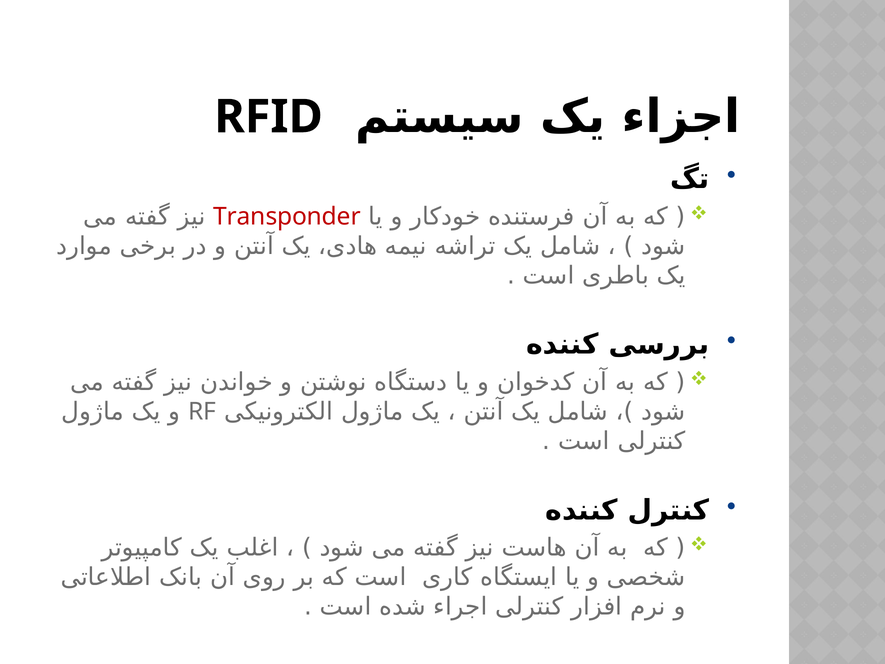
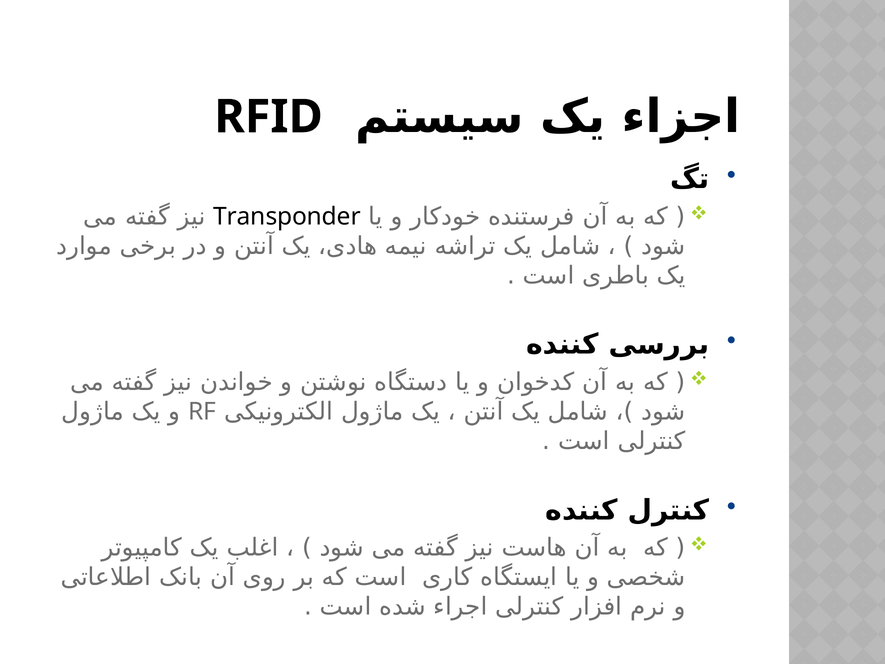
Transponder colour: red -> black (287, 217)
